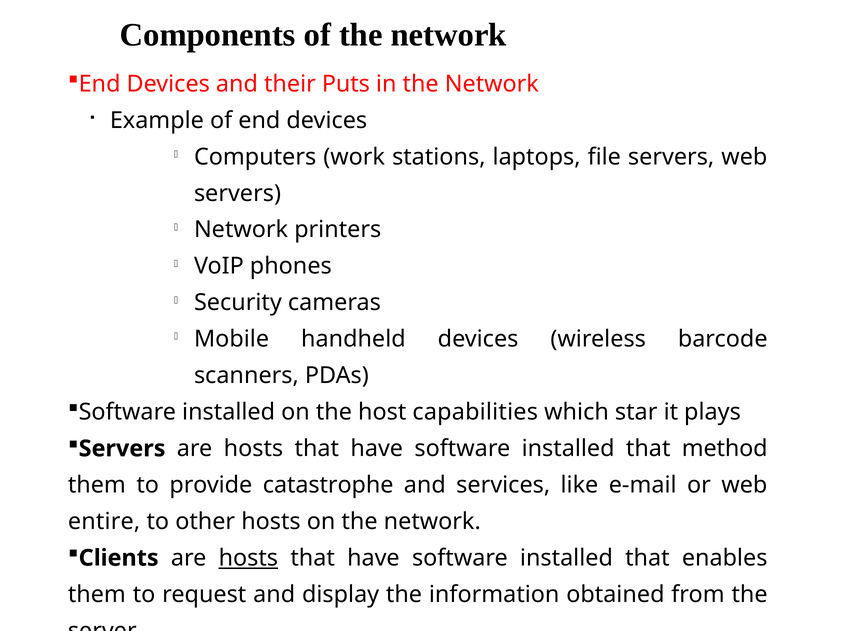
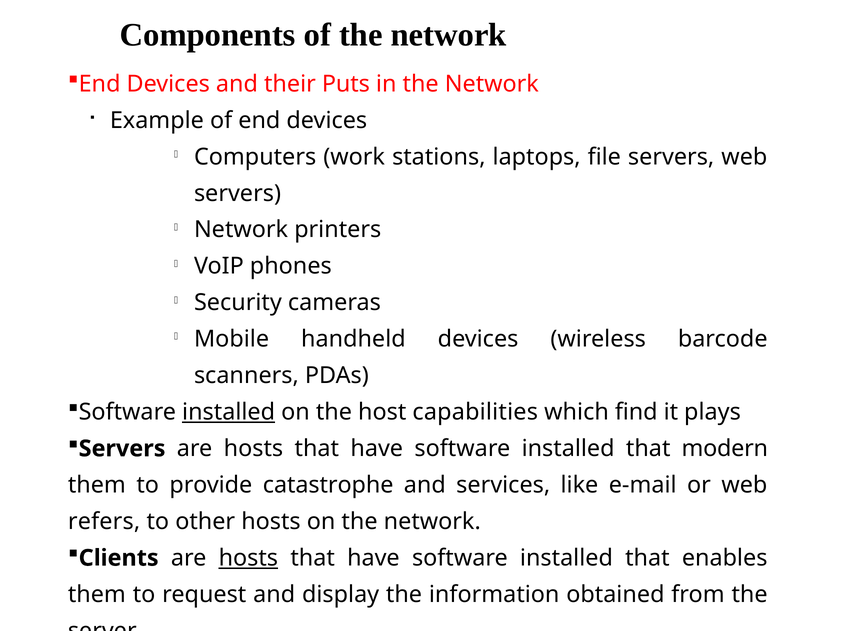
installed underline: none -> present (229, 412)
star: star -> find (636, 412)
method: method -> modern (725, 448)
entire: entire -> refers (104, 521)
